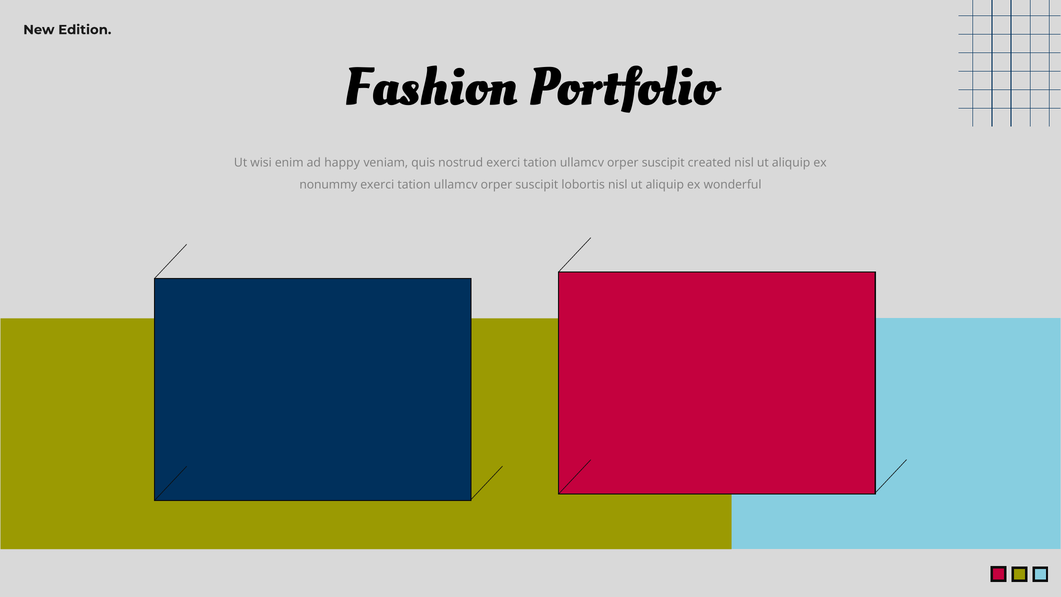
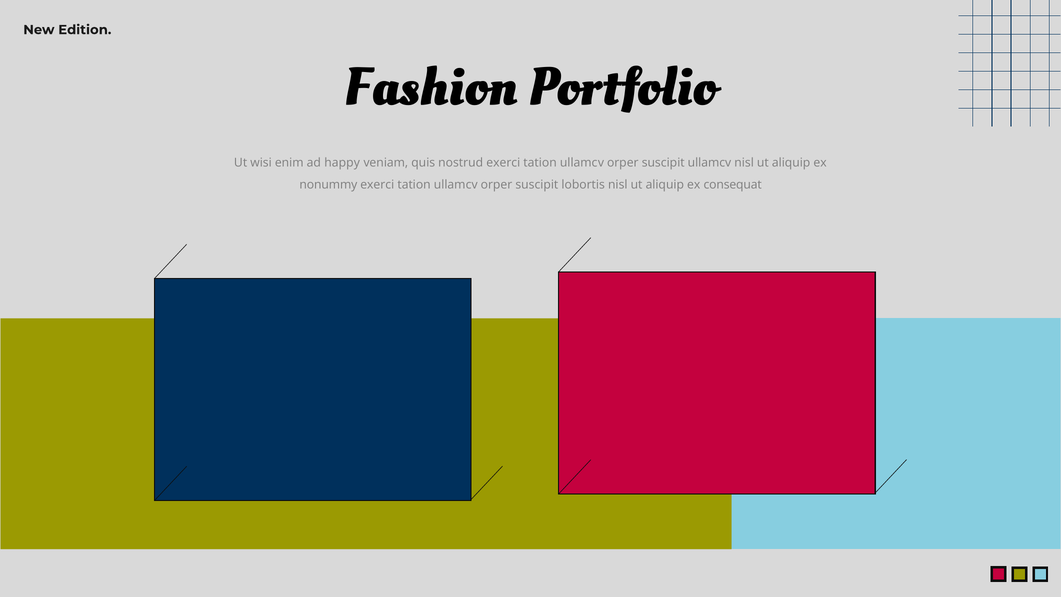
suscipit created: created -> ullamcv (709, 163)
wonderful: wonderful -> consequat (733, 184)
